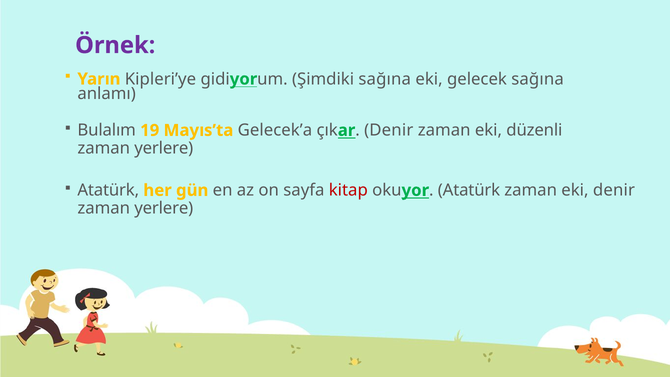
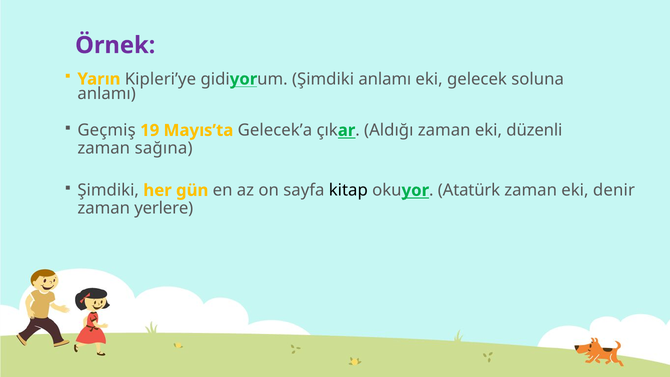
Şimdiki sağına: sağına -> anlamı (385, 79)
gelecek sağına: sağına -> soluna (538, 79)
Bulalım: Bulalım -> Geçmiş (107, 130)
Denir: Denir -> Aldığı (389, 130)
yerlere: yerlere -> sağına (164, 148)
Atatürk: Atatürk -> Şimdiki (108, 190)
kitap colour: red -> black (348, 190)
